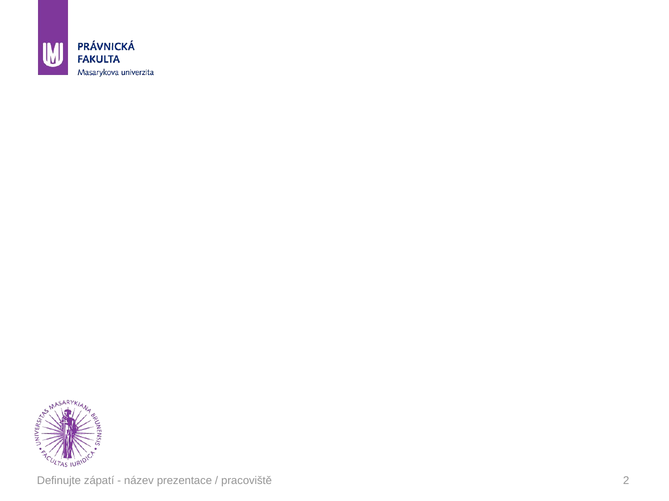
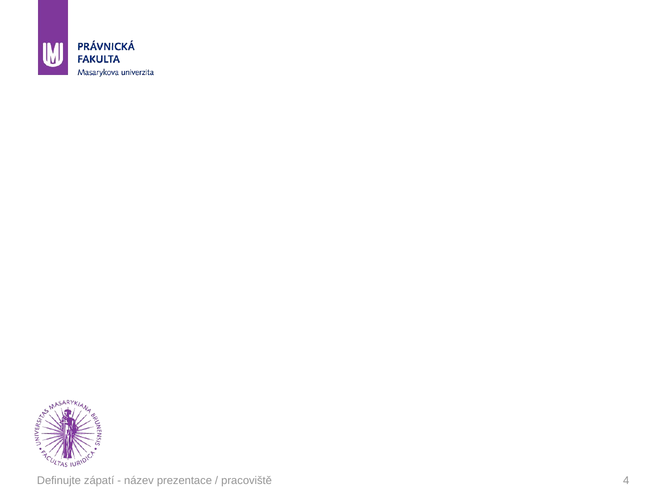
2: 2 -> 4 (626, 481)
